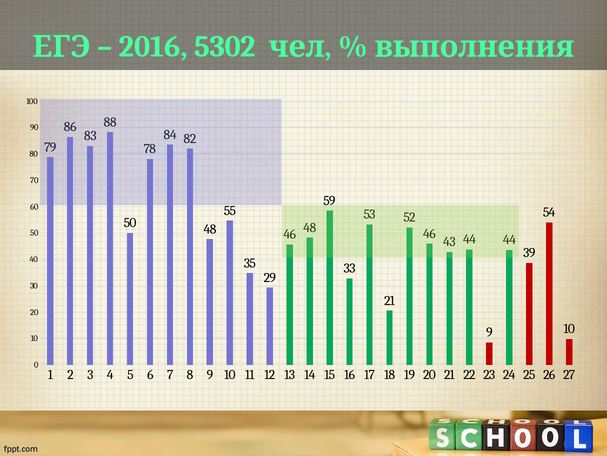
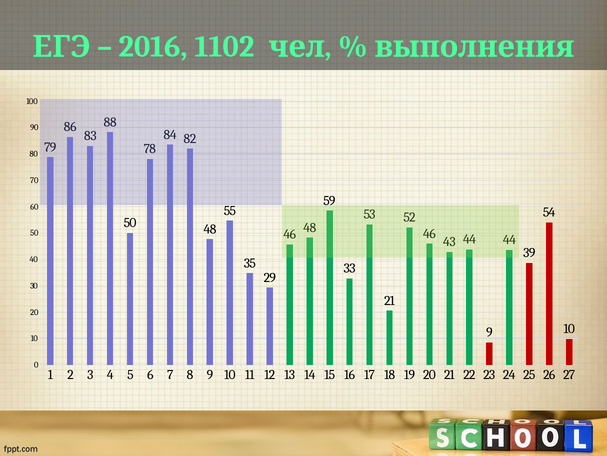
5302: 5302 -> 1102 (225, 47)
